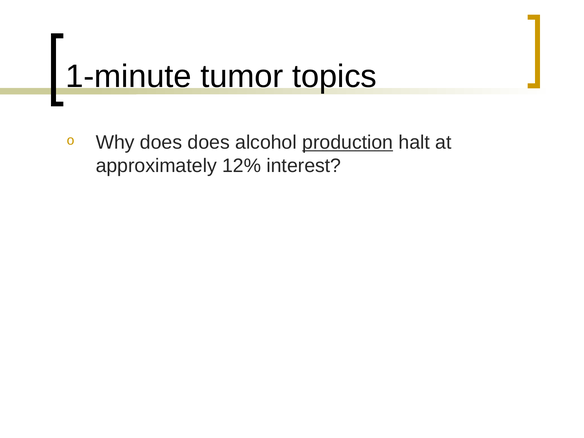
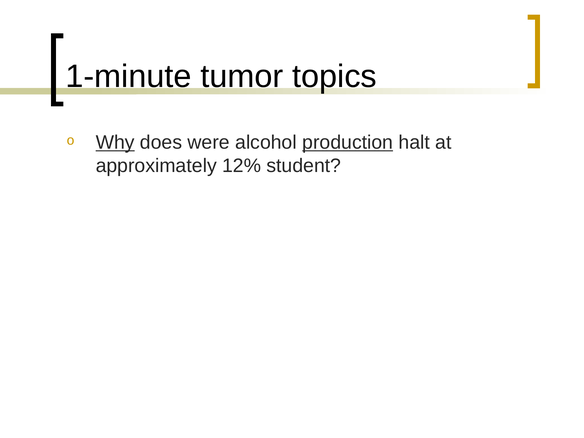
Why underline: none -> present (115, 142)
does does: does -> were (209, 142)
interest: interest -> student (304, 166)
